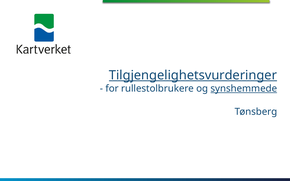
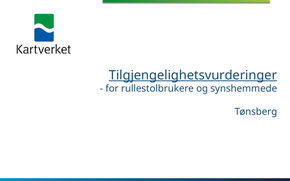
synshemmede underline: present -> none (244, 89)
